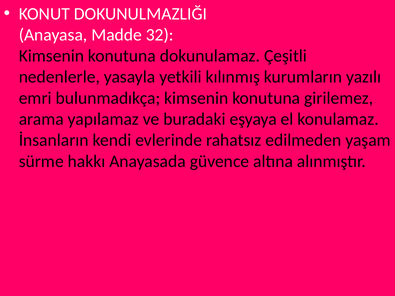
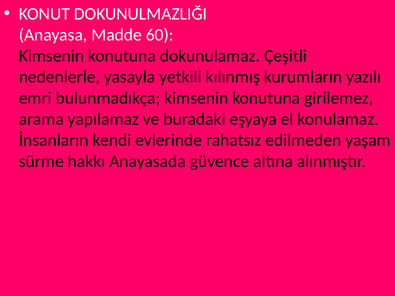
32: 32 -> 60 (160, 35)
